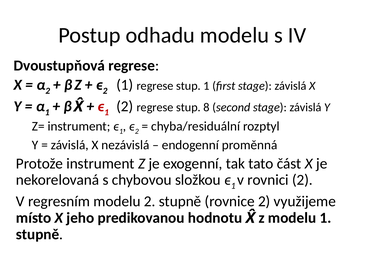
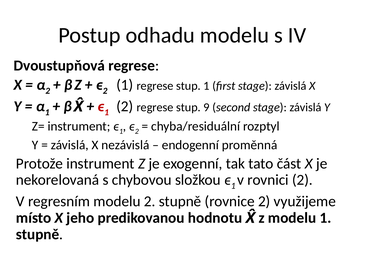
8: 8 -> 9 (207, 107)
